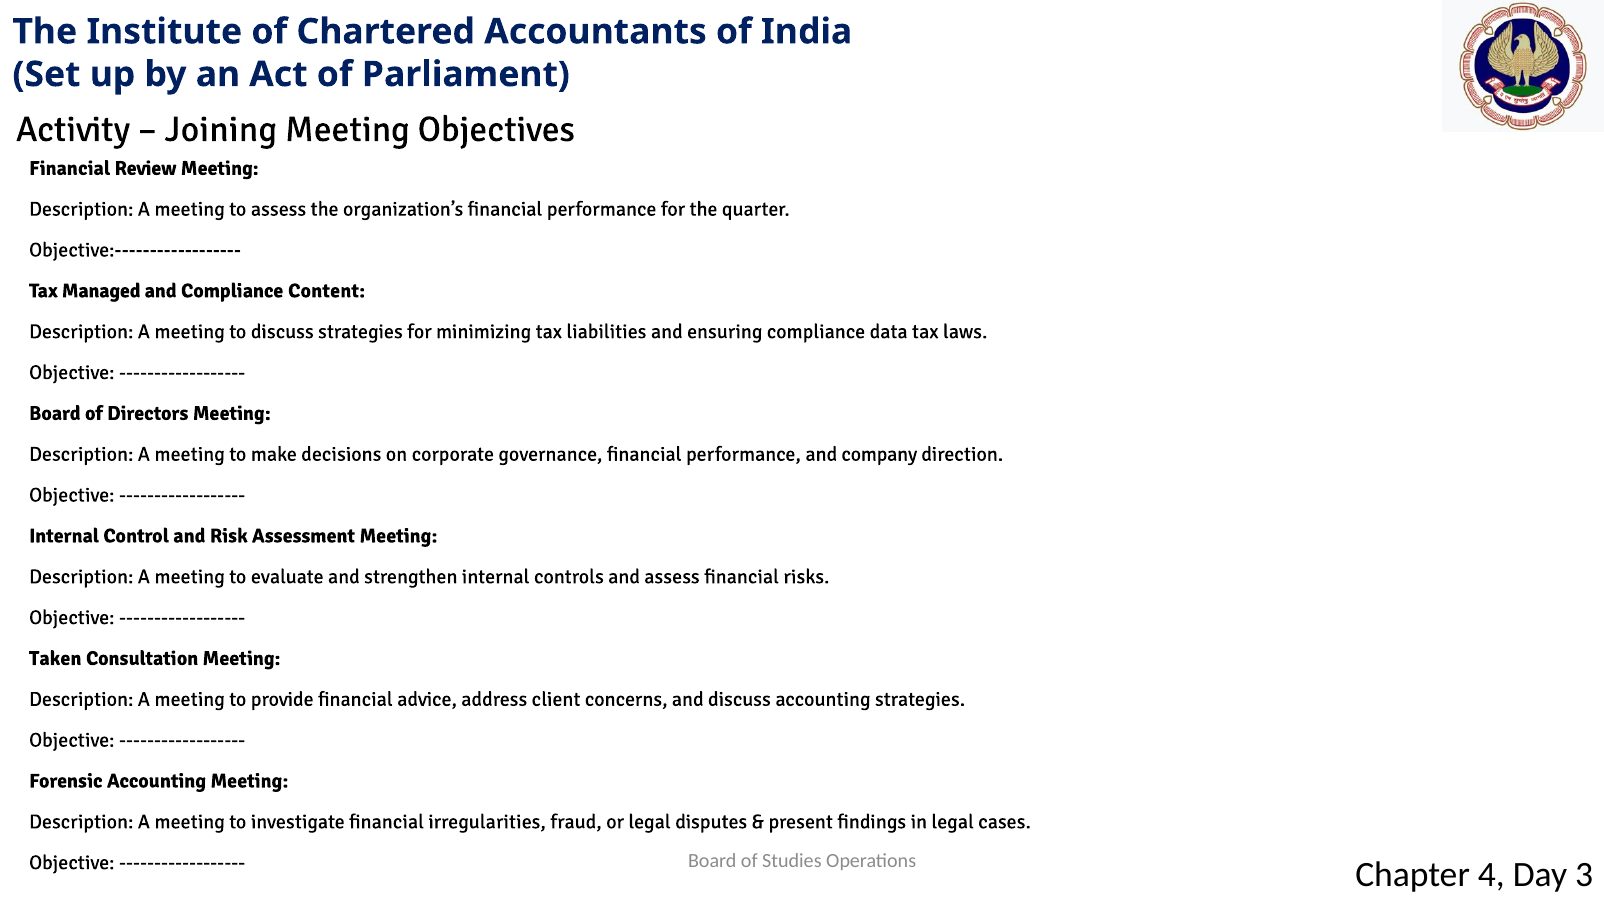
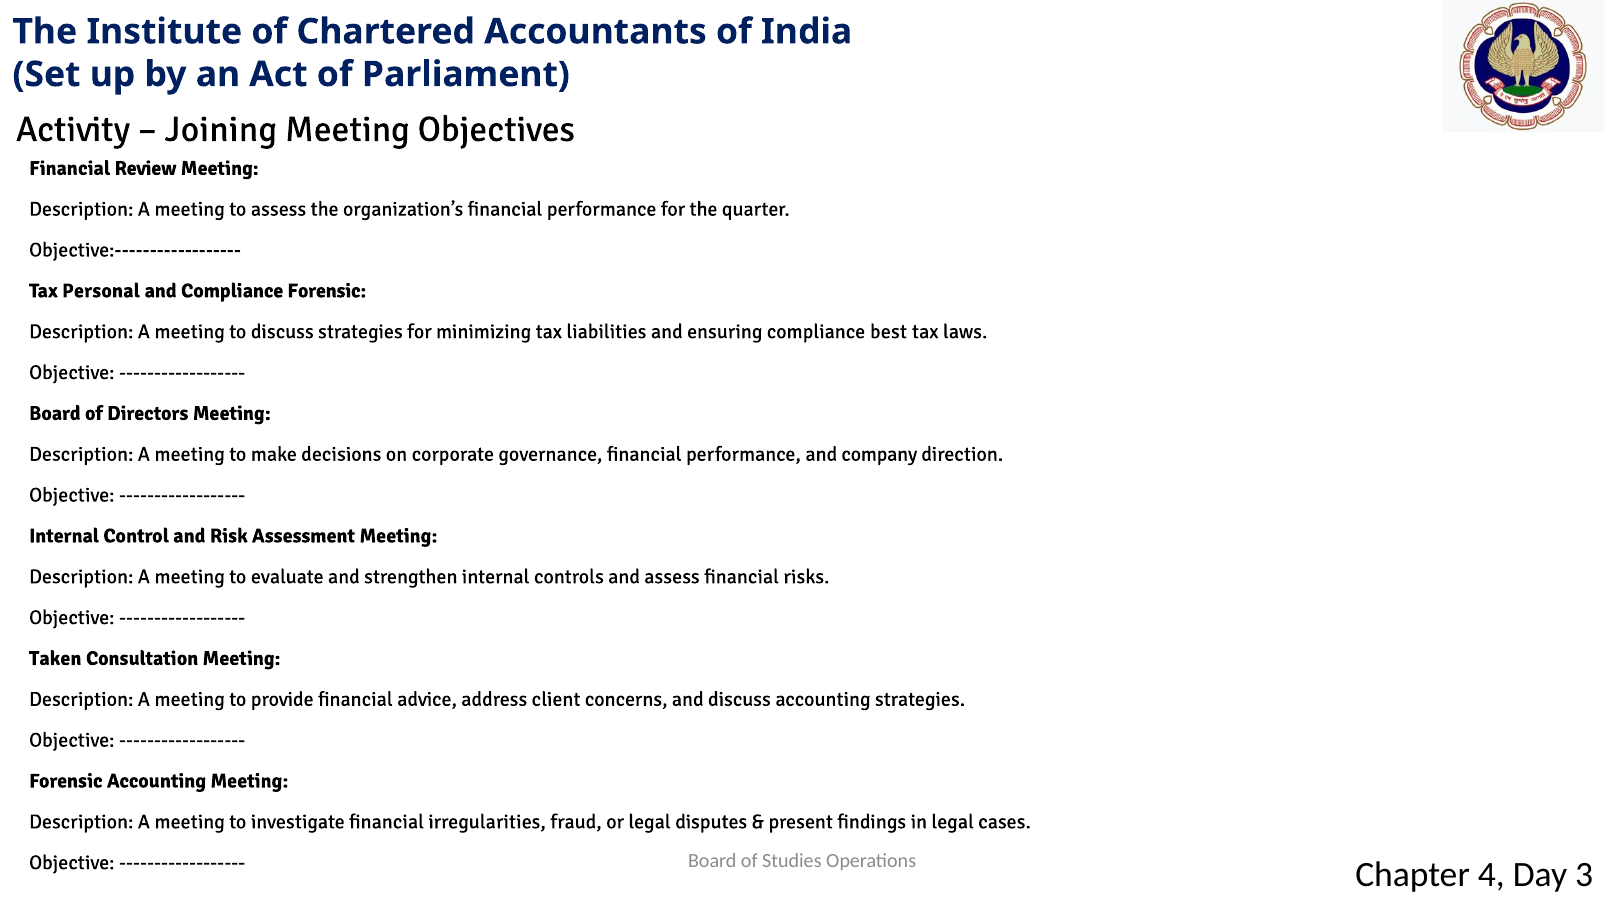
Managed: Managed -> Personal (101, 291)
Compliance Content: Content -> Forensic (327, 291)
data: data -> best (888, 332)
